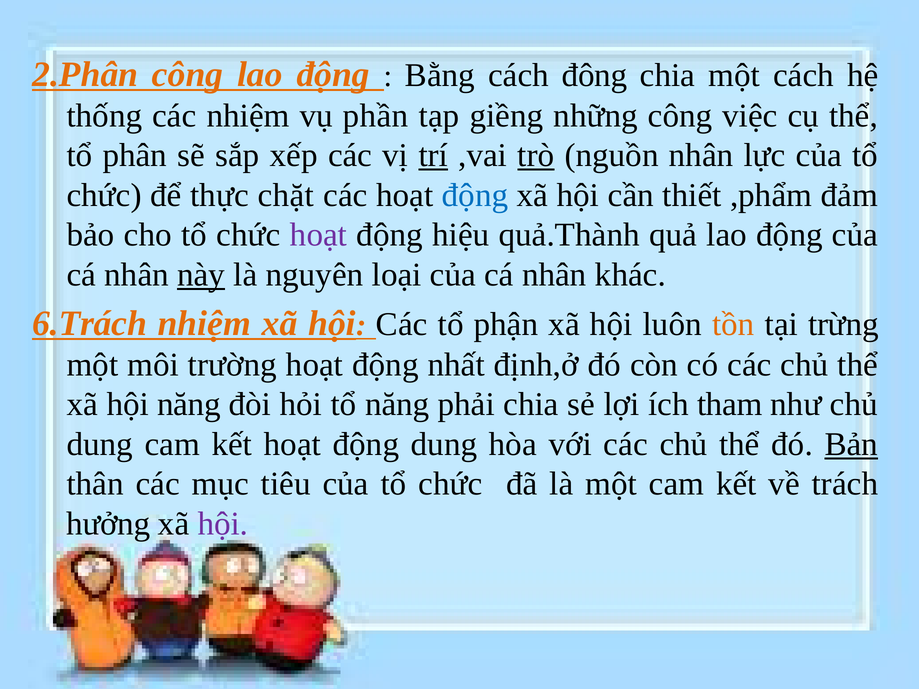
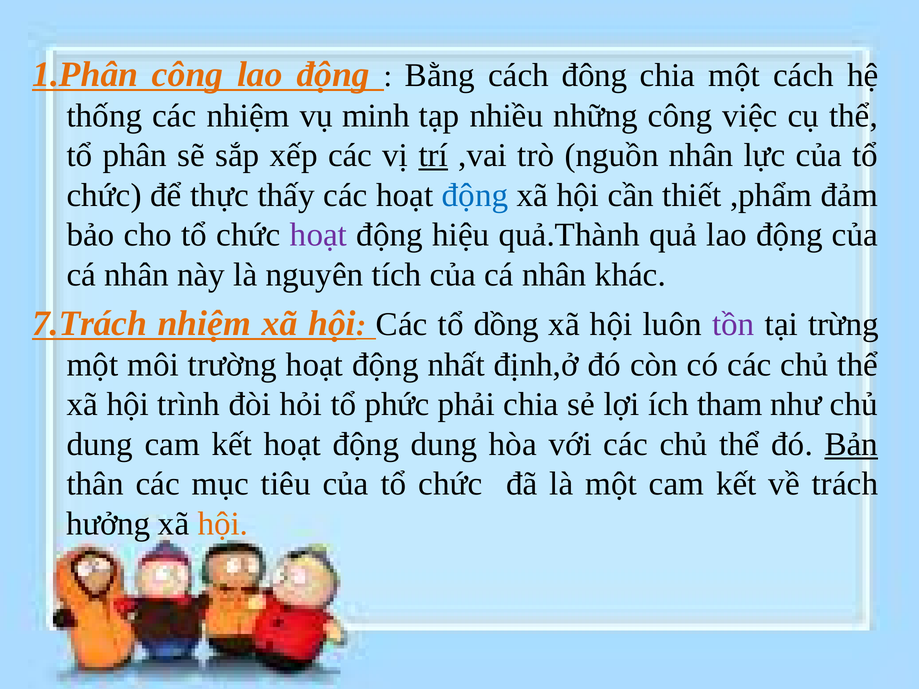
2.Phân: 2.Phân -> 1.Phân (85, 74)
phần: phần -> minh (376, 116)
giềng: giềng -> nhiều (506, 116)
trò underline: present -> none (536, 155)
chặt: chặt -> thấy (286, 195)
này underline: present -> none (201, 275)
loại: loại -> tích (397, 275)
6.Trách: 6.Trách -> 7.Trách (90, 324)
phận: phận -> dồng (506, 324)
tồn colour: orange -> purple (733, 324)
hội năng: năng -> trình (189, 405)
tổ năng: năng -> phức (397, 405)
hội colour: purple -> orange (223, 524)
